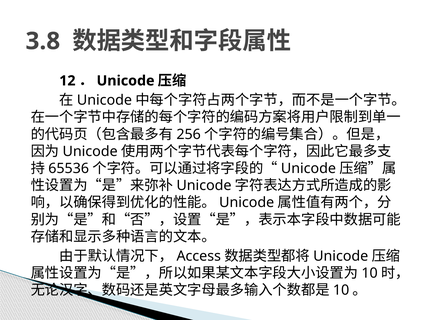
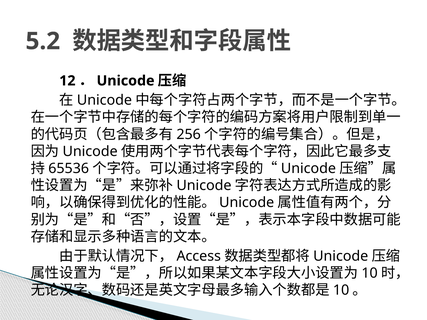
3.8: 3.8 -> 5.2 (43, 41)
